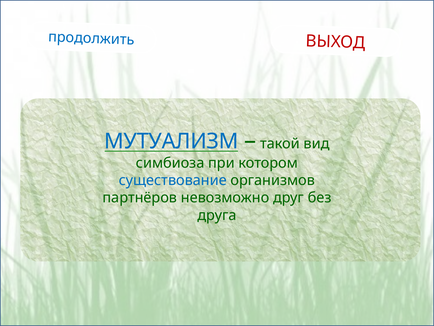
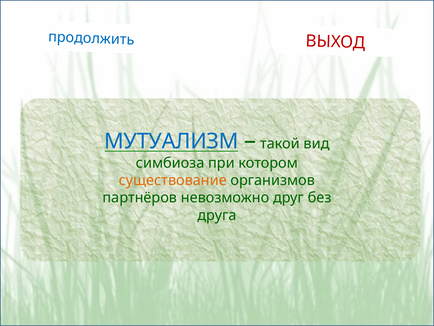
существование colour: blue -> orange (173, 180)
